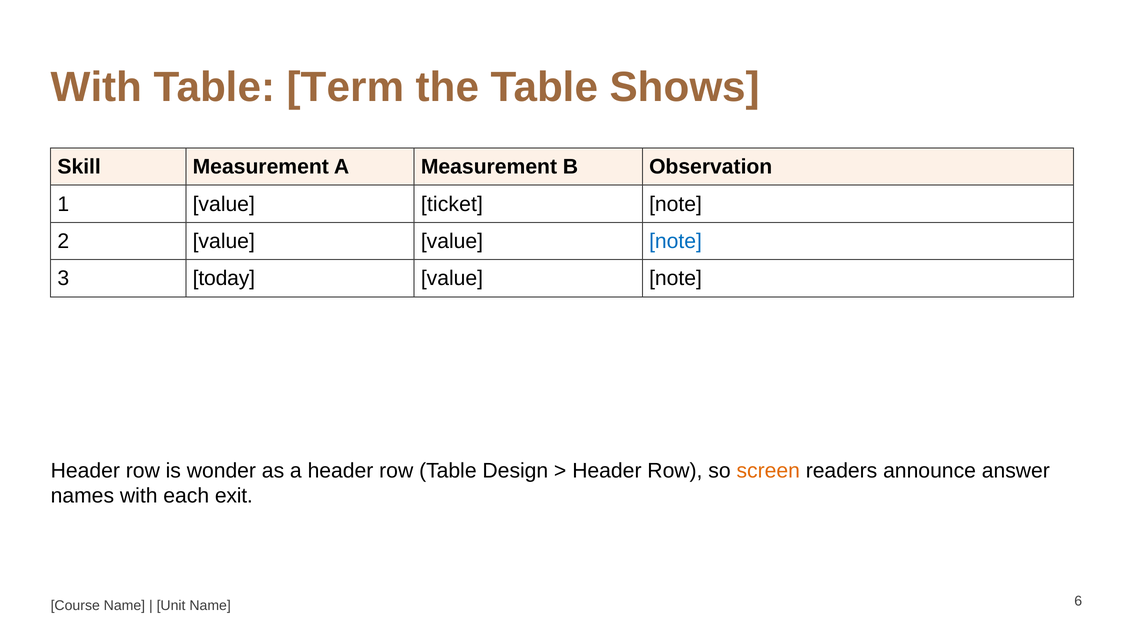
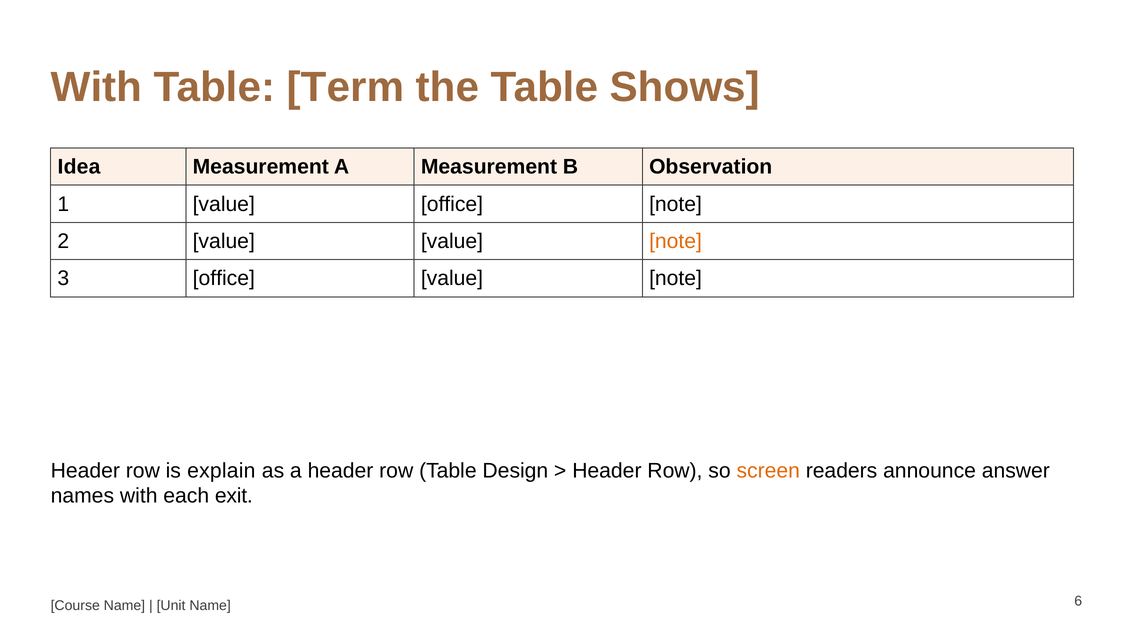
Skill: Skill -> Idea (79, 167)
value ticket: ticket -> office (452, 204)
note colour: blue -> orange (676, 241)
3 today: today -> office (224, 278)
wonder: wonder -> explain (221, 471)
